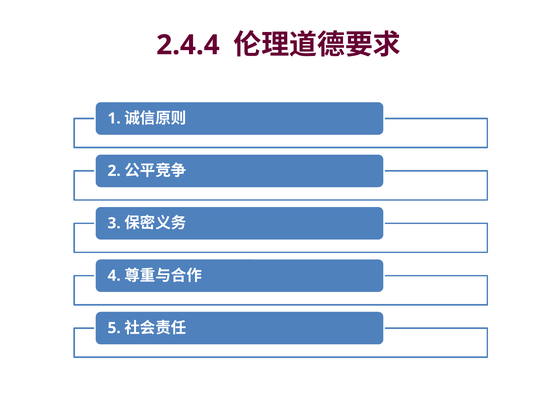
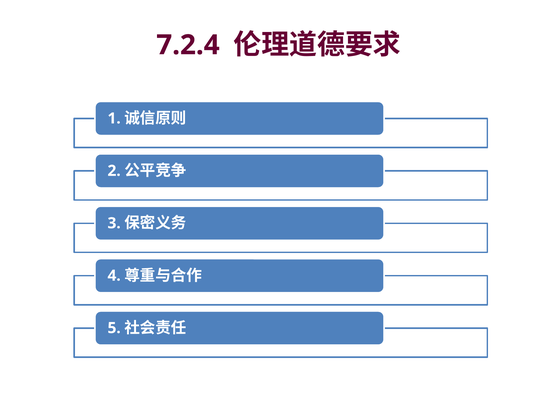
2.4.4: 2.4.4 -> 7.2.4 (188, 45)
